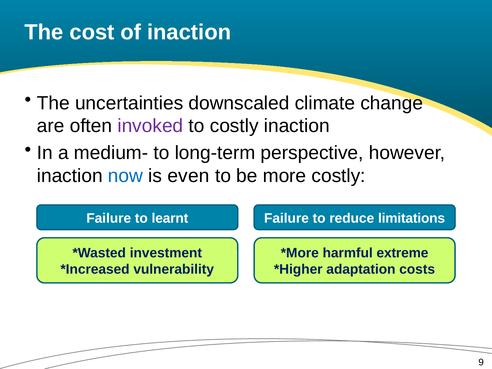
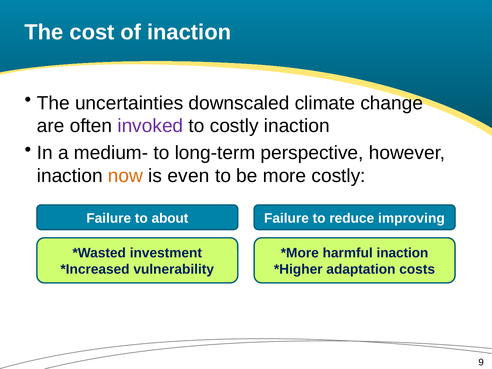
now colour: blue -> orange (125, 176)
learnt: learnt -> about (170, 218)
limitations: limitations -> improving (411, 218)
harmful extreme: extreme -> inaction (402, 253)
